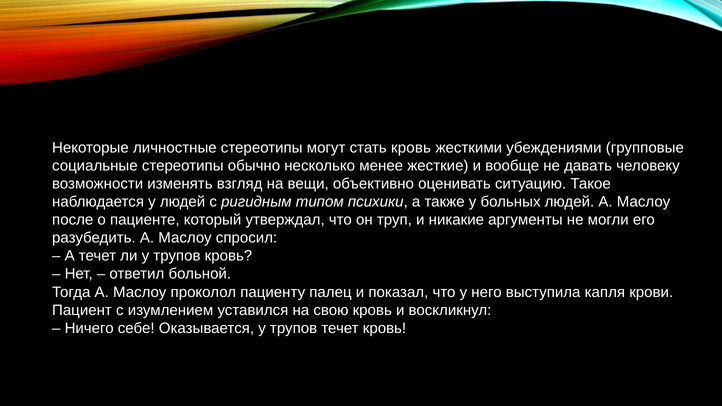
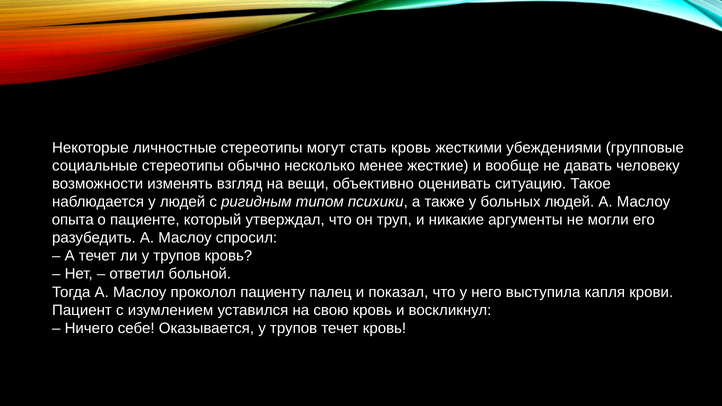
после: после -> опыта (73, 220)
